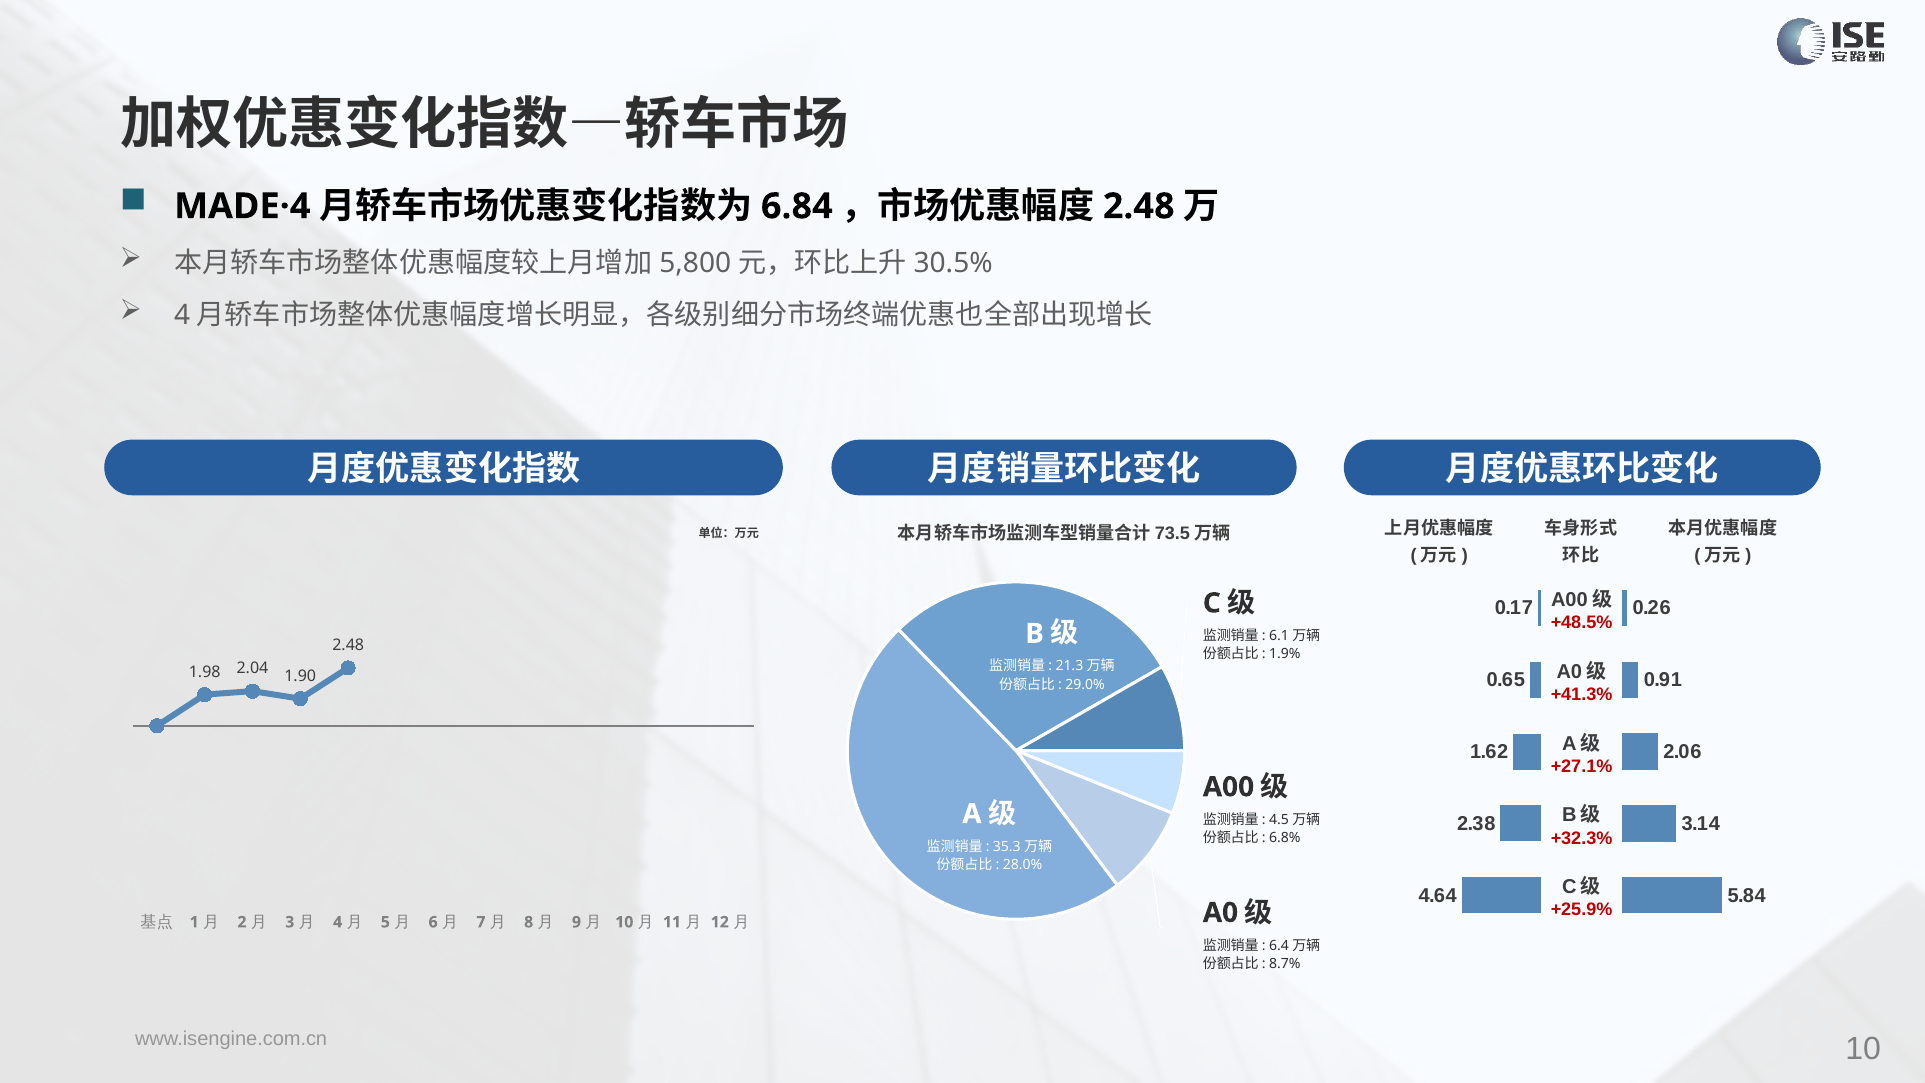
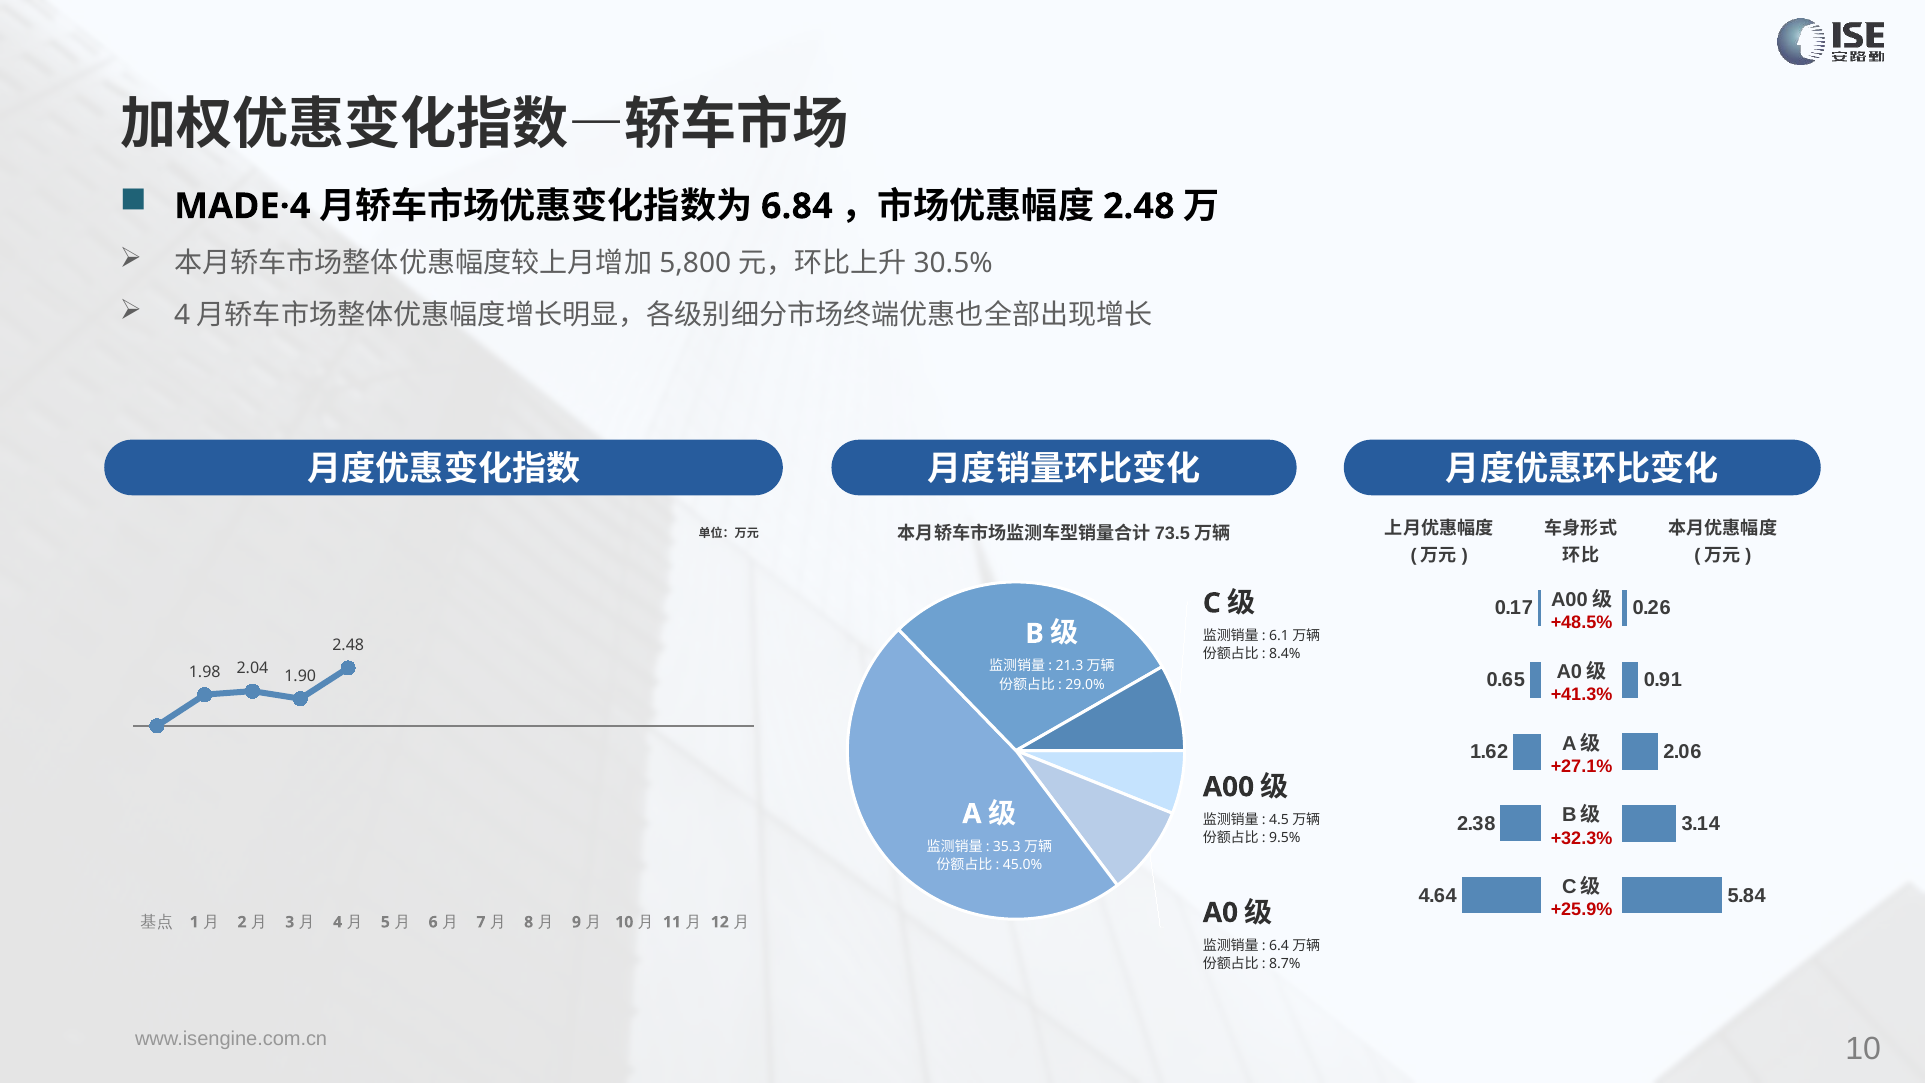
1.9%: 1.9% -> 8.4% (1285, 654)
6.8%: 6.8% -> 9.5% (1285, 838)
28.0%: 28.0% -> 45.0% (1023, 865)
